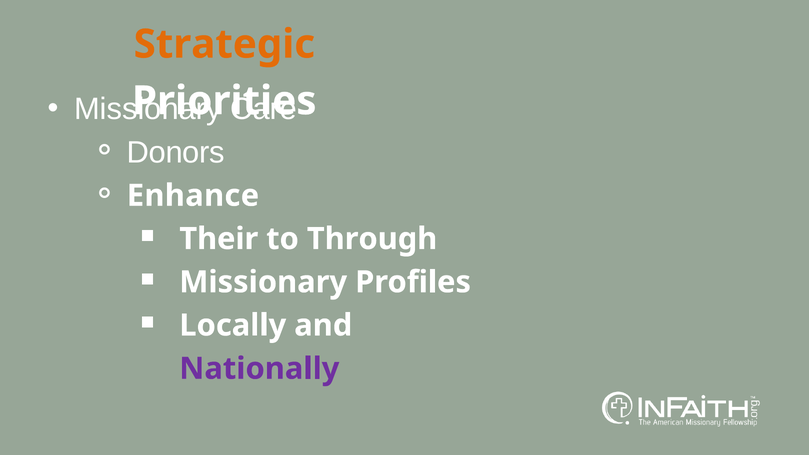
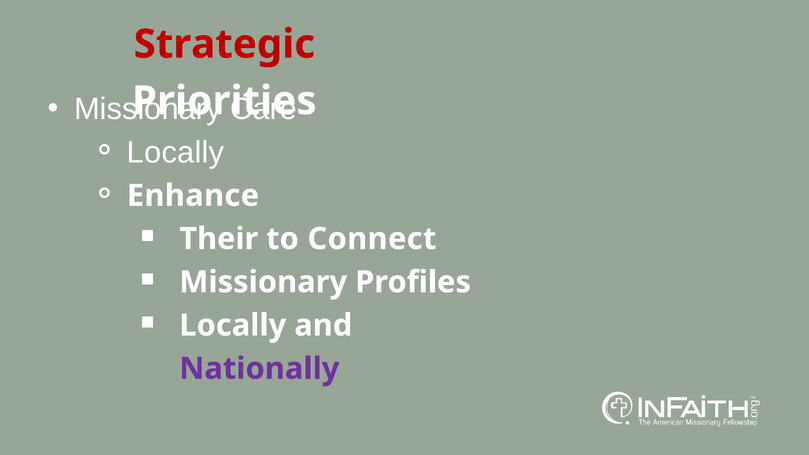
Strategic colour: orange -> red (224, 44)
Donors: Donors -> Locally (175, 152)
Through: Through -> Connect (372, 239)
